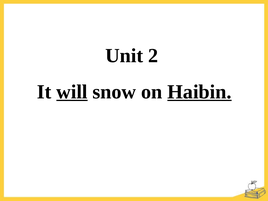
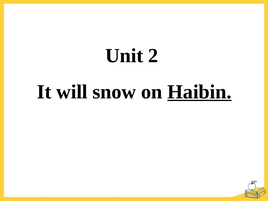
will underline: present -> none (72, 92)
